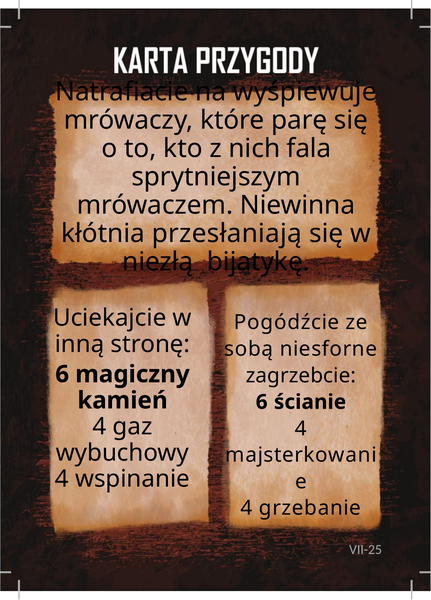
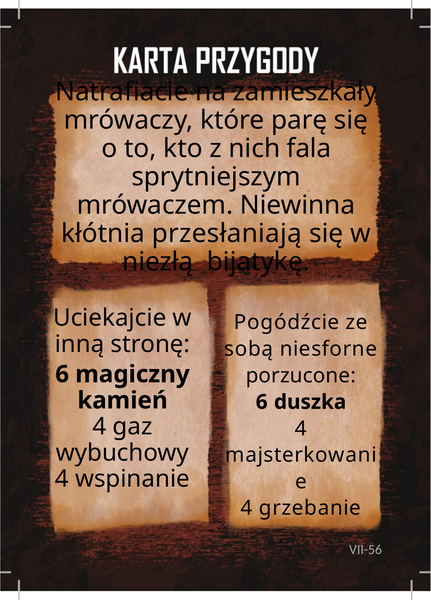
wyśpiewuje: wyśpiewuje -> zamieszkały (305, 92)
zagrzebcie: zagrzebcie -> porzucone (301, 375)
ścianie: ścianie -> duszka (310, 402)
VII-25: VII-25 -> VII-56 (366, 549)
